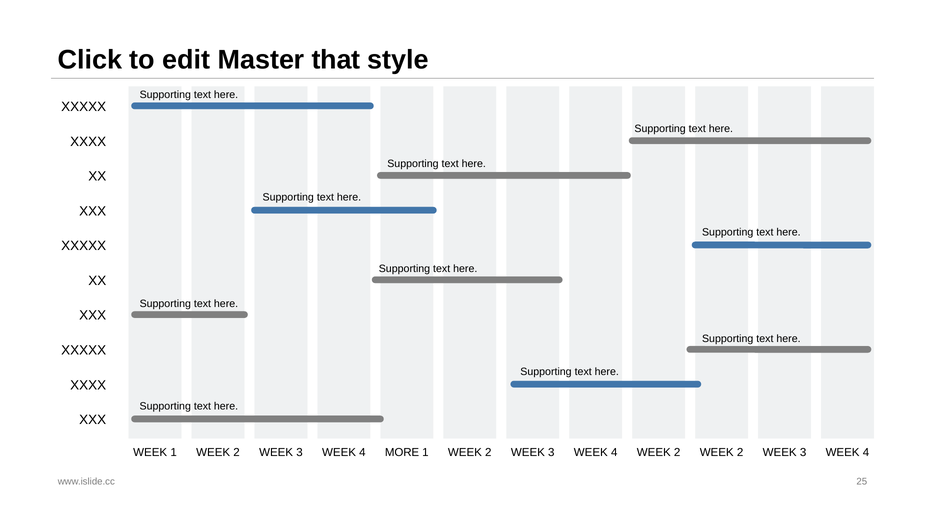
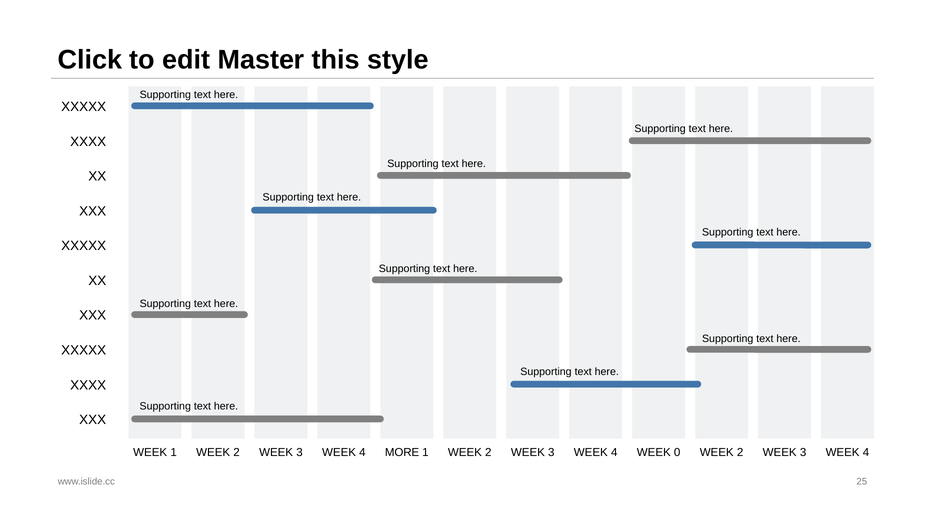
that: that -> this (336, 60)
4 WEEK 2: 2 -> 0 (677, 453)
